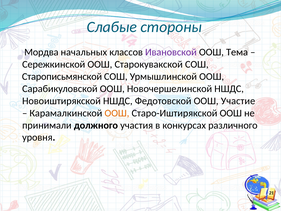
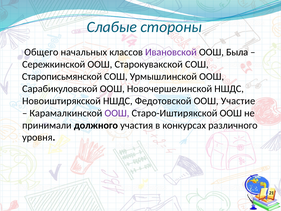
Мордва: Мордва -> Общего (41, 52)
Тема: Тема -> Была (237, 52)
ООШ colour: orange -> purple (117, 113)
